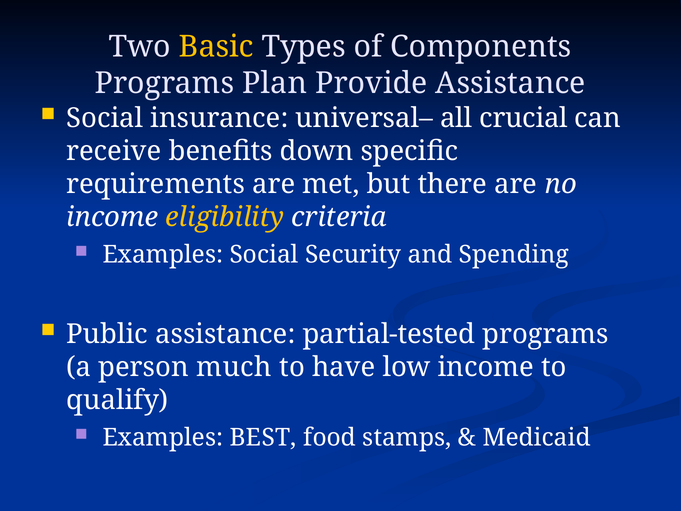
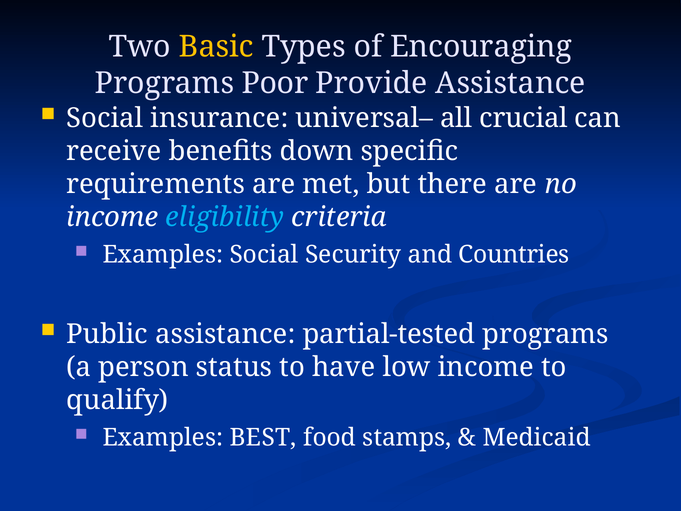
Components: Components -> Encouraging (481, 47)
Plan: Plan -> Poor (275, 83)
eligibility colour: yellow -> light blue (225, 217)
Spending: Spending -> Countries (514, 255)
much: much -> status (234, 367)
